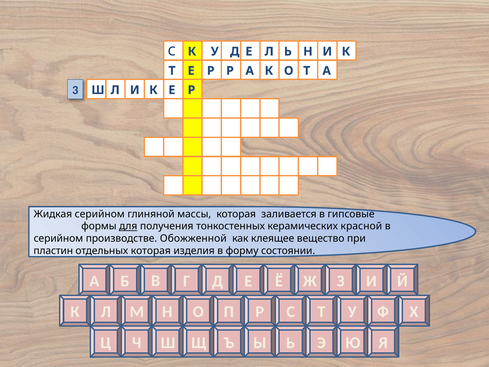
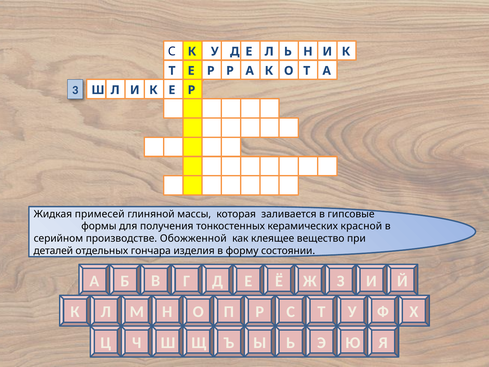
Жидкая серийном: серийном -> примесей (100, 214)
для underline: present -> none (128, 226)
пластин: пластин -> деталей (53, 251)
отдельных которая: которая -> гончара (151, 251)
